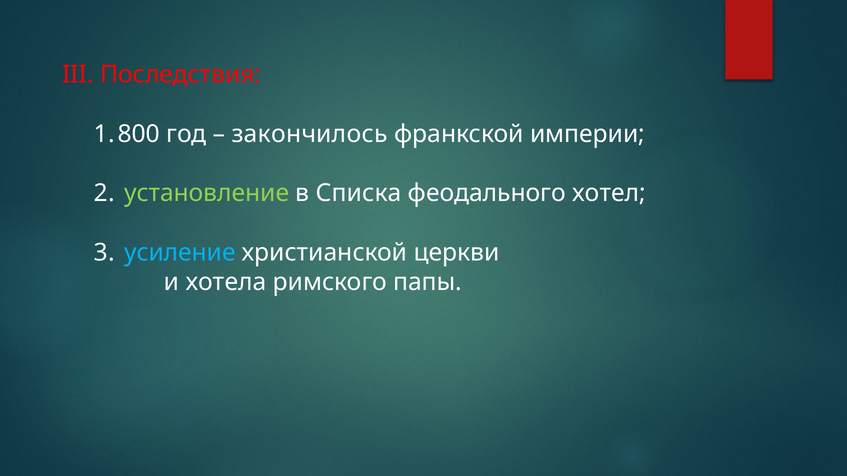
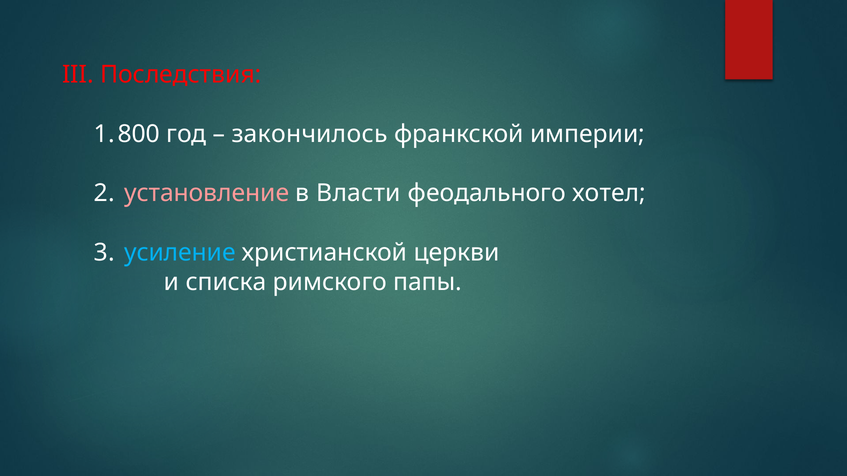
установление colour: light green -> pink (207, 193)
Списка: Списка -> Власти (359, 193)
хотела: хотела -> списка (226, 282)
